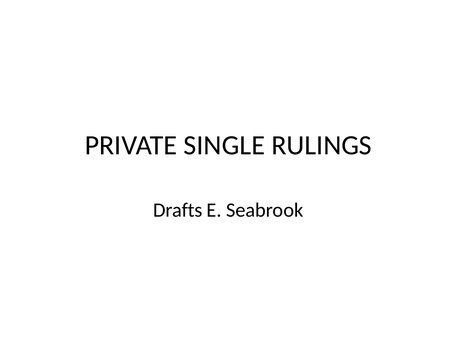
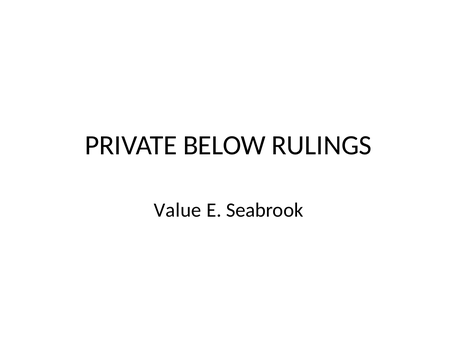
SINGLE: SINGLE -> BELOW (224, 145)
Drafts: Drafts -> Value (178, 210)
